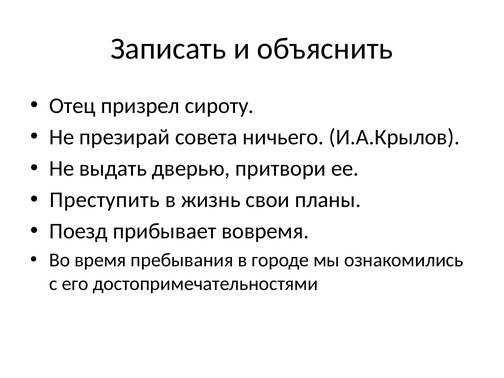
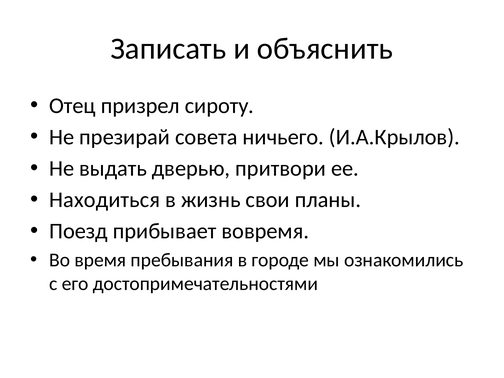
Преступить: Преступить -> Находиться (105, 200)
